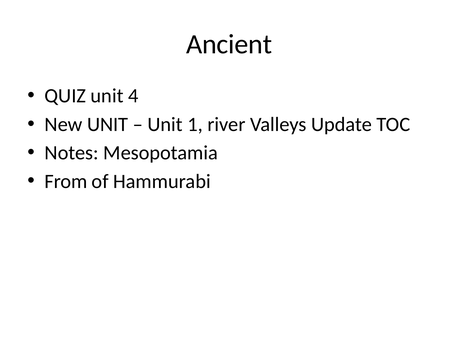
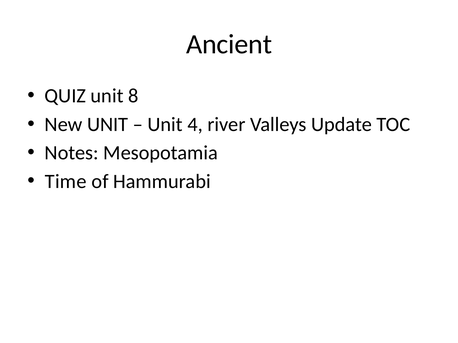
4: 4 -> 8 (133, 96)
1: 1 -> 4 (195, 125)
From: From -> Time (66, 182)
